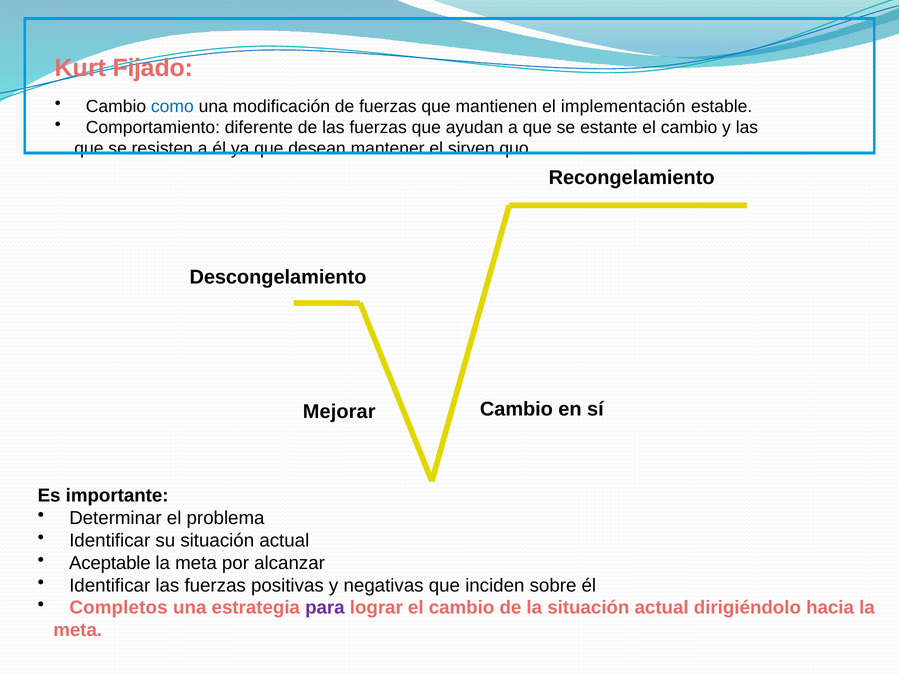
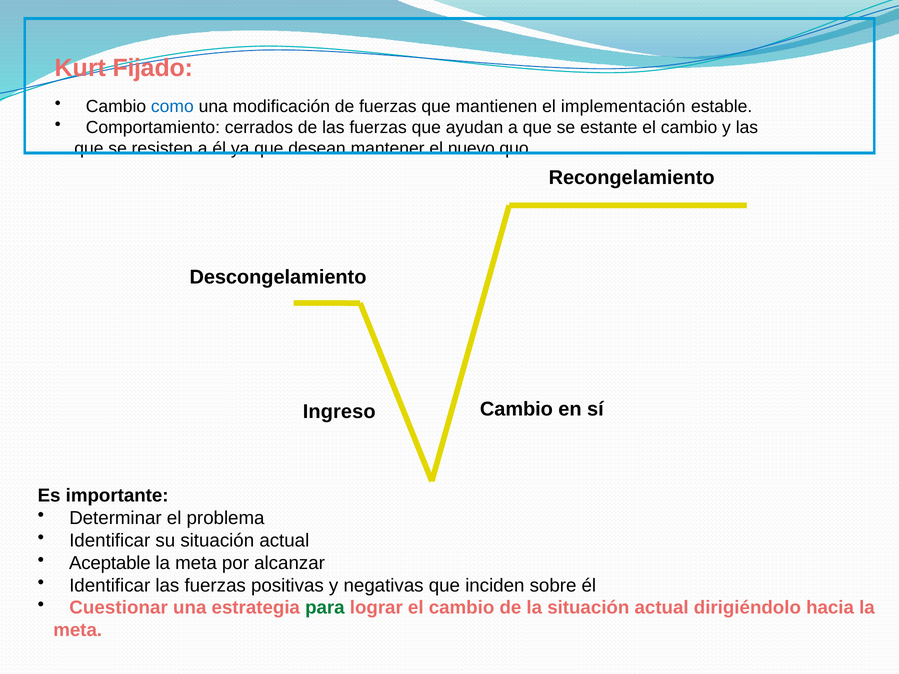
diferente: diferente -> cerrados (259, 127)
sirven: sirven -> nuevo (471, 148)
Mejorar: Mejorar -> Ingreso (339, 412)
Completos: Completos -> Cuestionar (119, 608)
para colour: purple -> green (325, 608)
